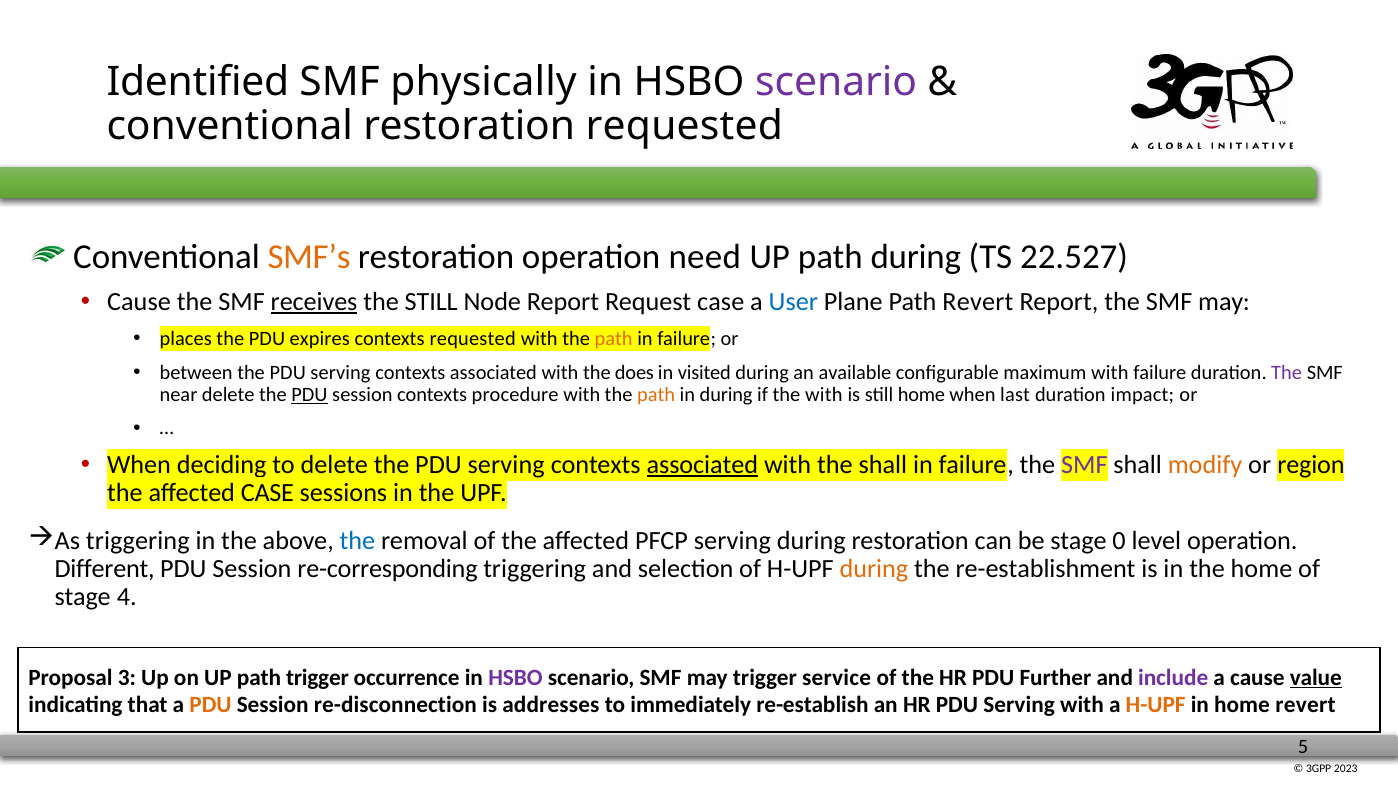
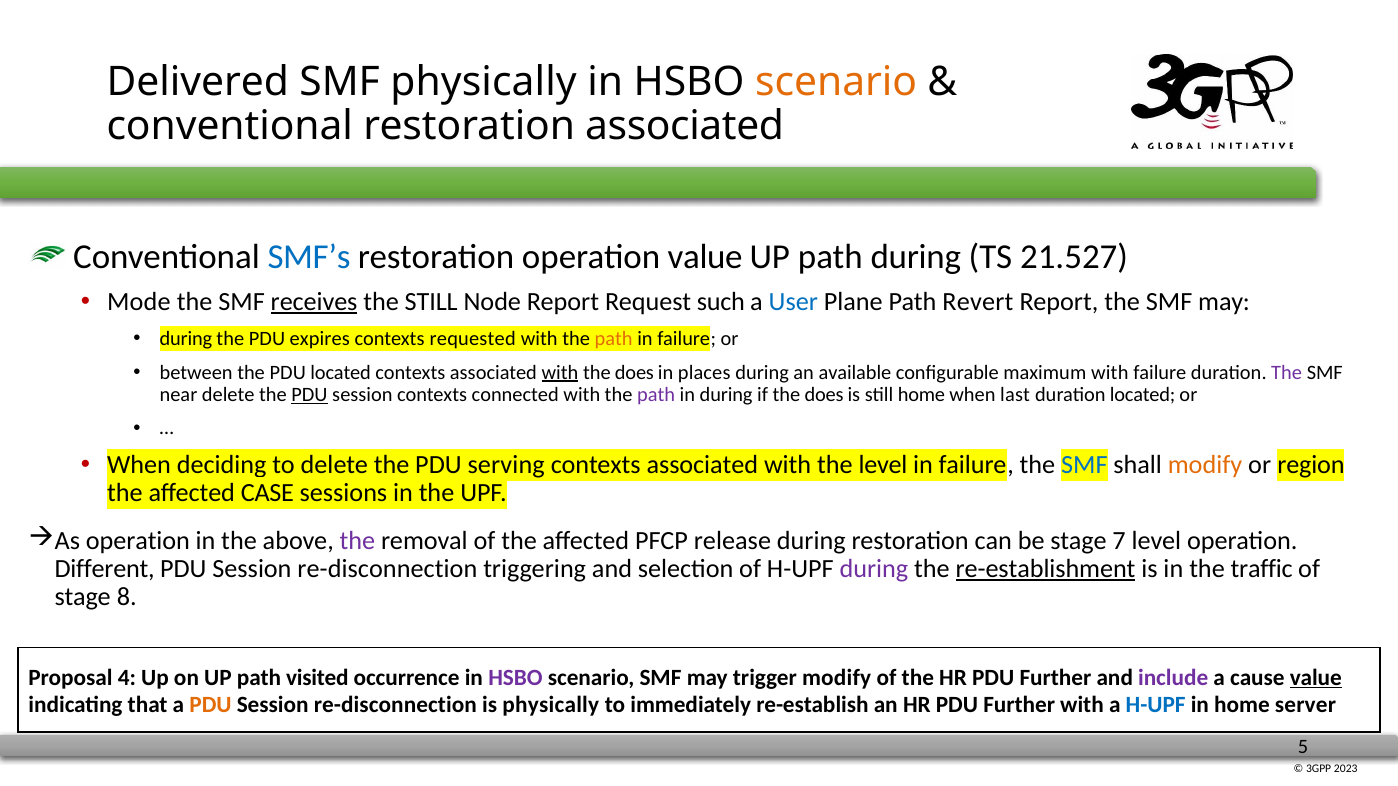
Identified: Identified -> Delivered (198, 82)
scenario colour: purple -> orange (836, 82)
restoration requested: requested -> associated (685, 126)
SMF’s colour: orange -> blue (309, 257)
operation need: need -> value (705, 257)
22.527: 22.527 -> 21.527 (1074, 257)
Cause: Cause -> Mode (139, 302)
Request case: case -> such (721, 302)
places: places -> during (186, 339)
serving: serving -> located (341, 373)
with underline: none -> present (560, 373)
visited: visited -> places (704, 373)
procedure: procedure -> connected (515, 395)
path colour: orange -> purple (656, 395)
if the with: with -> does (824, 395)
duration impact: impact -> located (1143, 395)
associated underline: present -> none (702, 465)
the shall: shall -> level (883, 465)
SMF colour: purple -> blue (1084, 465)
triggering: triggering -> operation (138, 541)
the colour: blue -> purple (357, 541)
PFCP serving: serving -> release (732, 541)
0: 0 -> 7 (1119, 541)
re-corresponding: re-corresponding -> re-disconnection (387, 569)
during colour: orange -> purple (874, 569)
re-establishment underline: none -> present (1046, 569)
the home: home -> traffic (1262, 569)
4: 4 -> 8 (127, 597)
3: 3 -> 4 (127, 678)
path trigger: trigger -> visited (317, 678)
trigger service: service -> modify (837, 678)
is addresses: addresses -> physically (551, 706)
an HR PDU Serving: Serving -> Further (1019, 706)
H-UPF colour: orange -> blue (1156, 706)
home revert: revert -> server (1306, 706)
